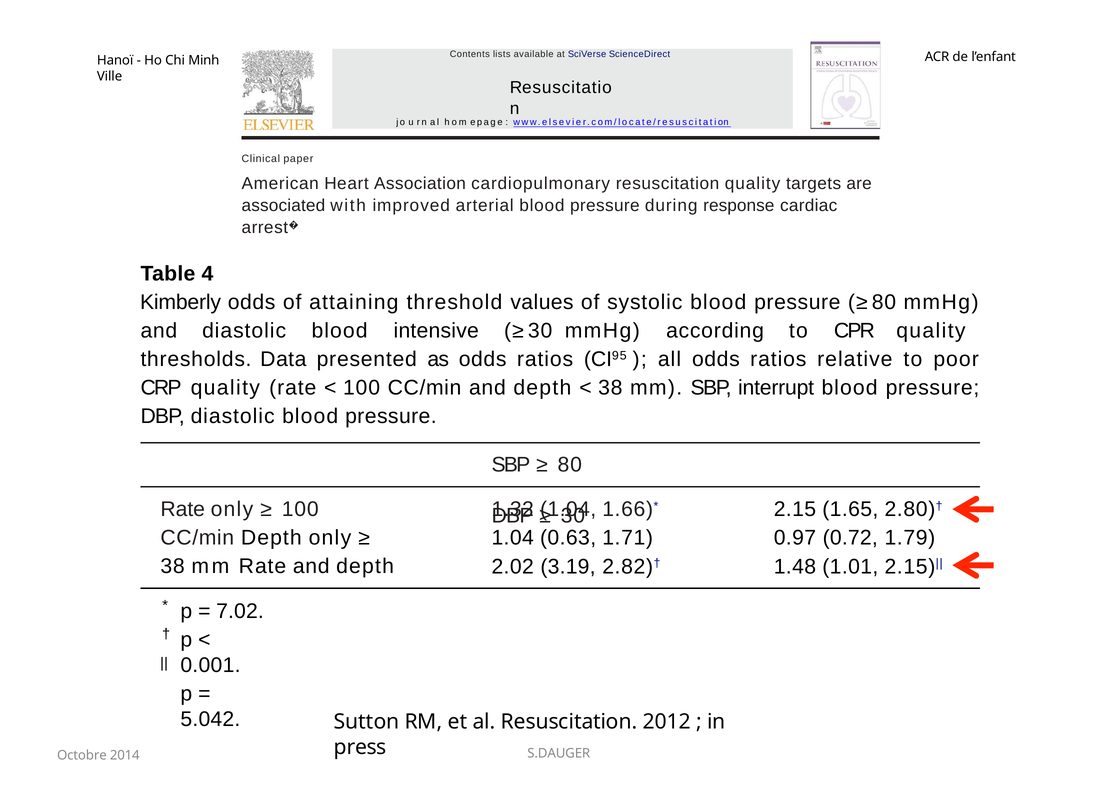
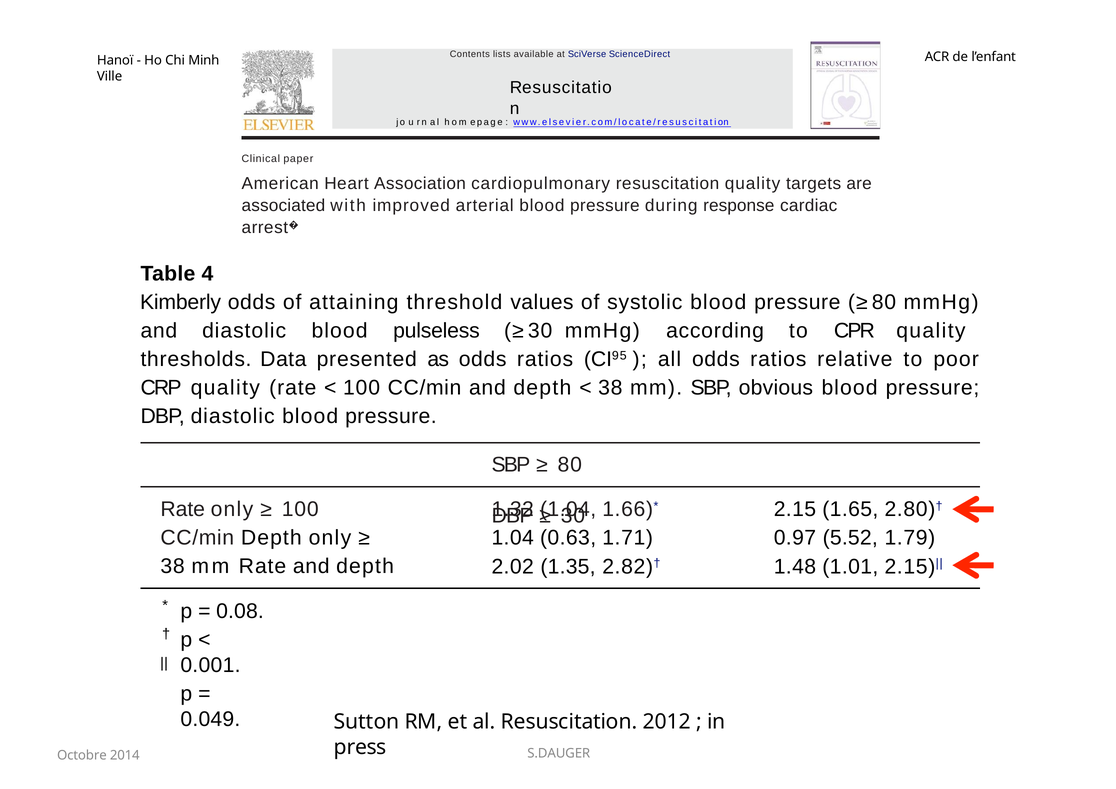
intensive: intensive -> pulseless (436, 331)
interrupt: interrupt -> obvious (776, 387)
0.72: 0.72 -> 5.52 (850, 538)
3.19: 3.19 -> 1.35 (568, 566)
7.02: 7.02 -> 0.08 (240, 611)
5.042: 5.042 -> 0.049 (210, 719)
